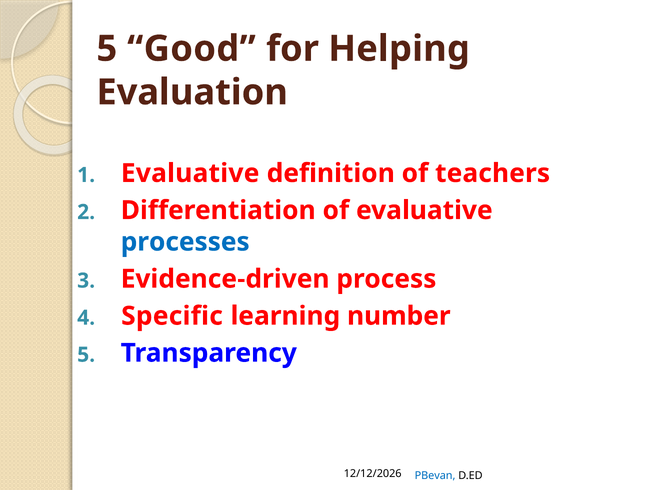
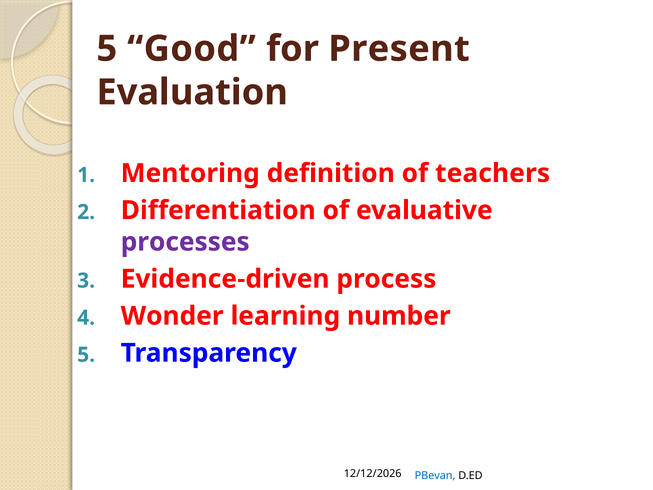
Helping: Helping -> Present (399, 49)
Evaluative: Evaluative -> Mentoring (190, 173)
processes colour: blue -> purple (185, 242)
Specific: Specific -> Wonder (172, 316)
